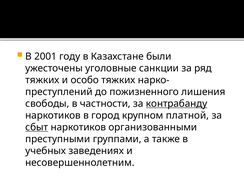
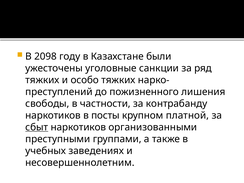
2001: 2001 -> 2098 (46, 56)
контрабанду underline: present -> none (177, 104)
город: город -> посты (105, 115)
